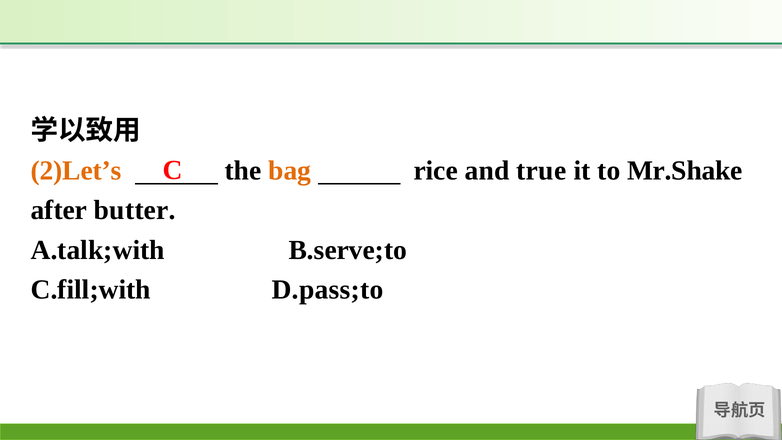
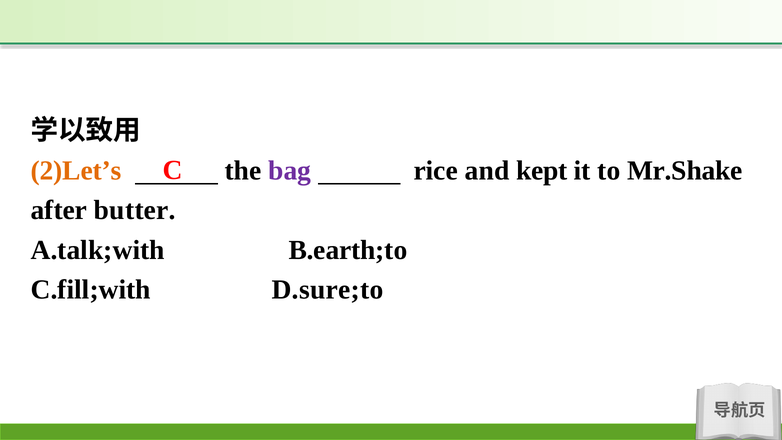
bag colour: orange -> purple (290, 170)
true: true -> kept (542, 170)
B.serve;to: B.serve;to -> B.earth;to (348, 250)
D.pass;to: D.pass;to -> D.sure;to (328, 290)
